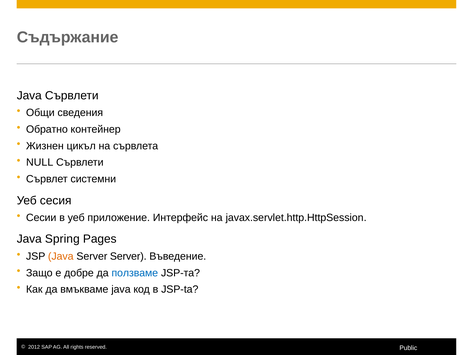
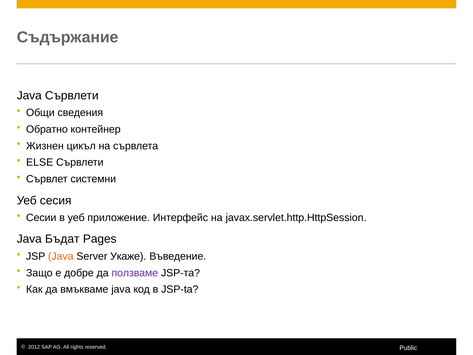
NULL: NULL -> ELSE (40, 162)
Spring: Spring -> Бъдат (62, 239)
Server Server: Server -> Укаже (128, 256)
ползваме colour: blue -> purple (135, 273)
